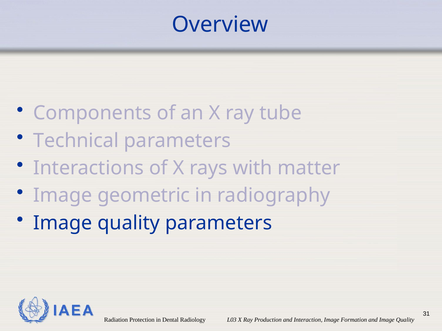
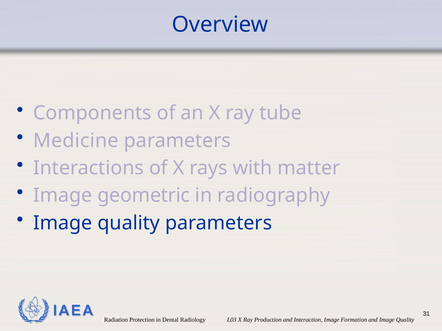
Technical: Technical -> Medicine (76, 141)
